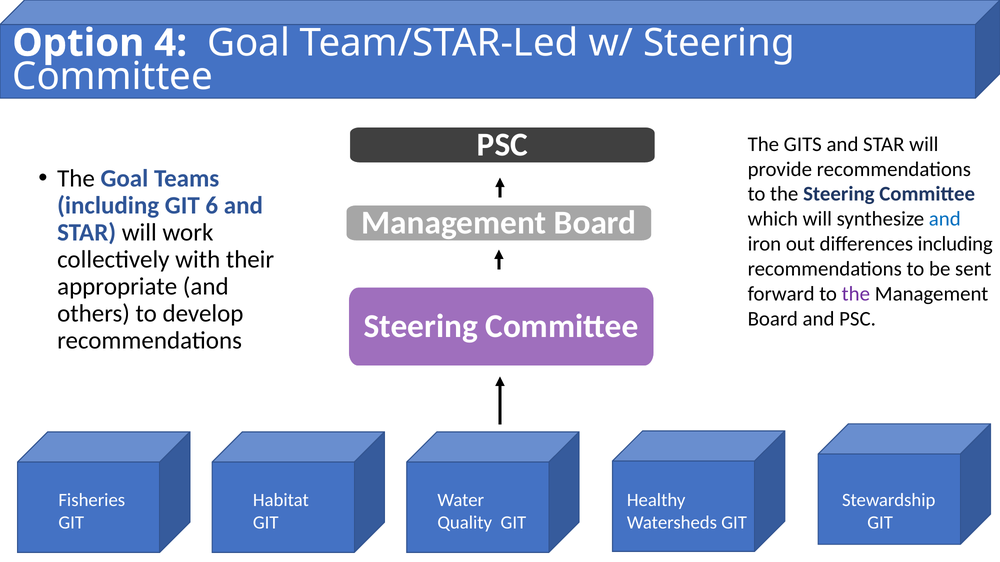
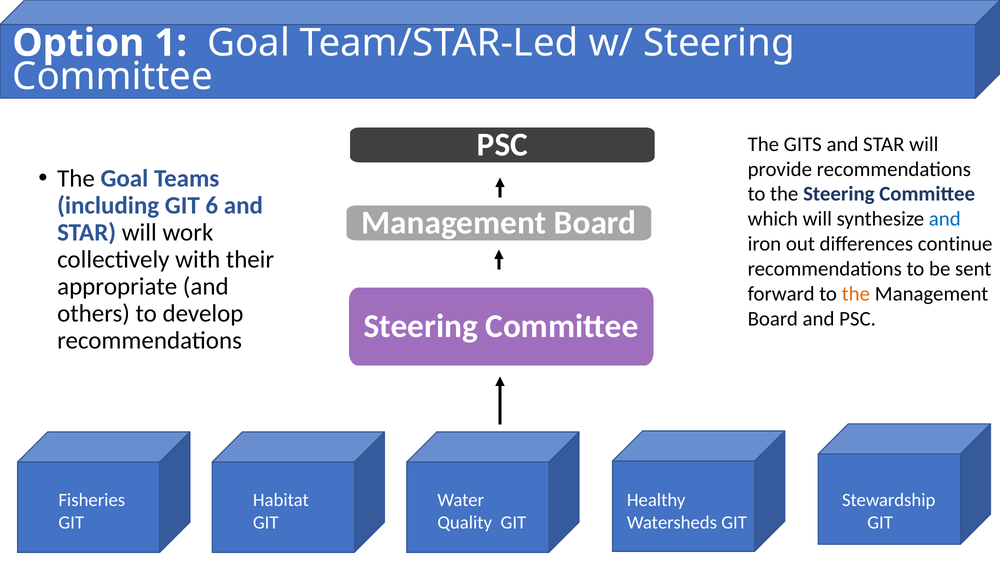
4: 4 -> 1 (171, 43)
differences including: including -> continue (955, 244)
the colour: purple -> orange (856, 294)
